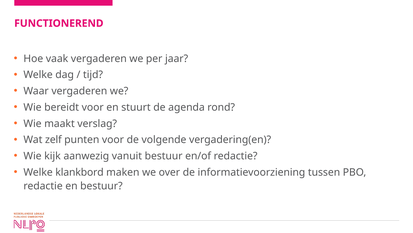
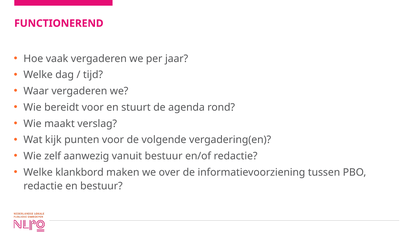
zelf: zelf -> kijk (53, 139)
kijk: kijk -> zelf (53, 156)
